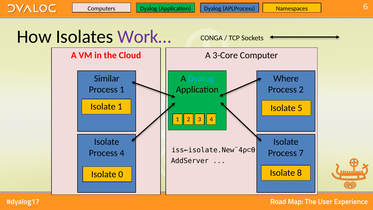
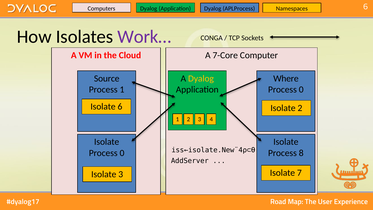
3-Core: 3-Core -> 7-Core (225, 55)
Similar: Similar -> Source (107, 78)
Dyalog colour: light blue -> yellow (201, 78)
2: 2 -> 0 (301, 90)
Isolate 1: 1 -> 6 (120, 107)
Isolate 5: 5 -> 2 (300, 108)
4: 4 -> 0 (122, 153)
7: 7 -> 8 (301, 153)
8: 8 -> 7 (299, 173)
Isolate 0: 0 -> 3 (121, 174)
